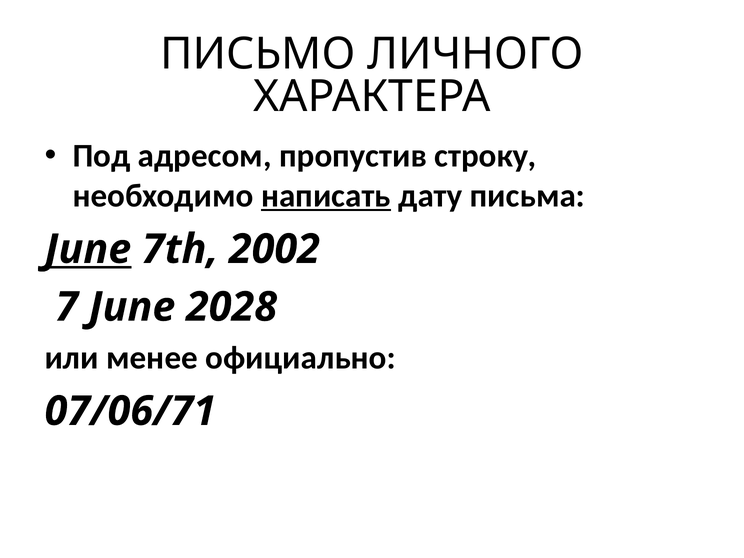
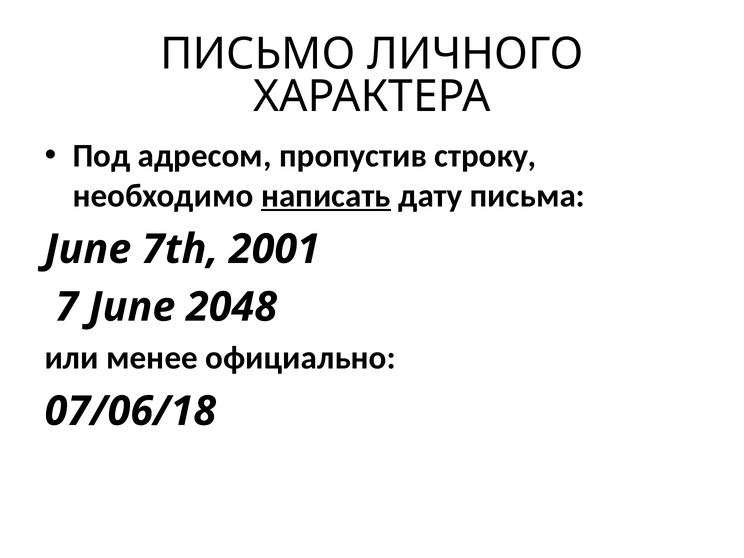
June underline: present -> none (88, 249)
2002: 2002 -> 2001 (274, 249)
2028: 2028 -> 2048 (232, 307)
07/06/71: 07/06/71 -> 07/06/18 (130, 411)
